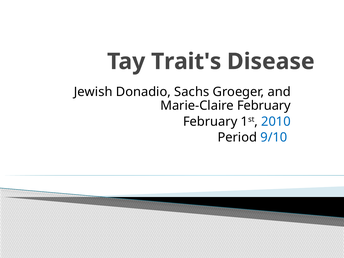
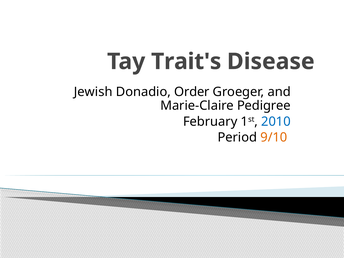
Sachs: Sachs -> Order (192, 92)
Marie-Claire February: February -> Pedigree (264, 106)
9/10 colour: blue -> orange (274, 137)
